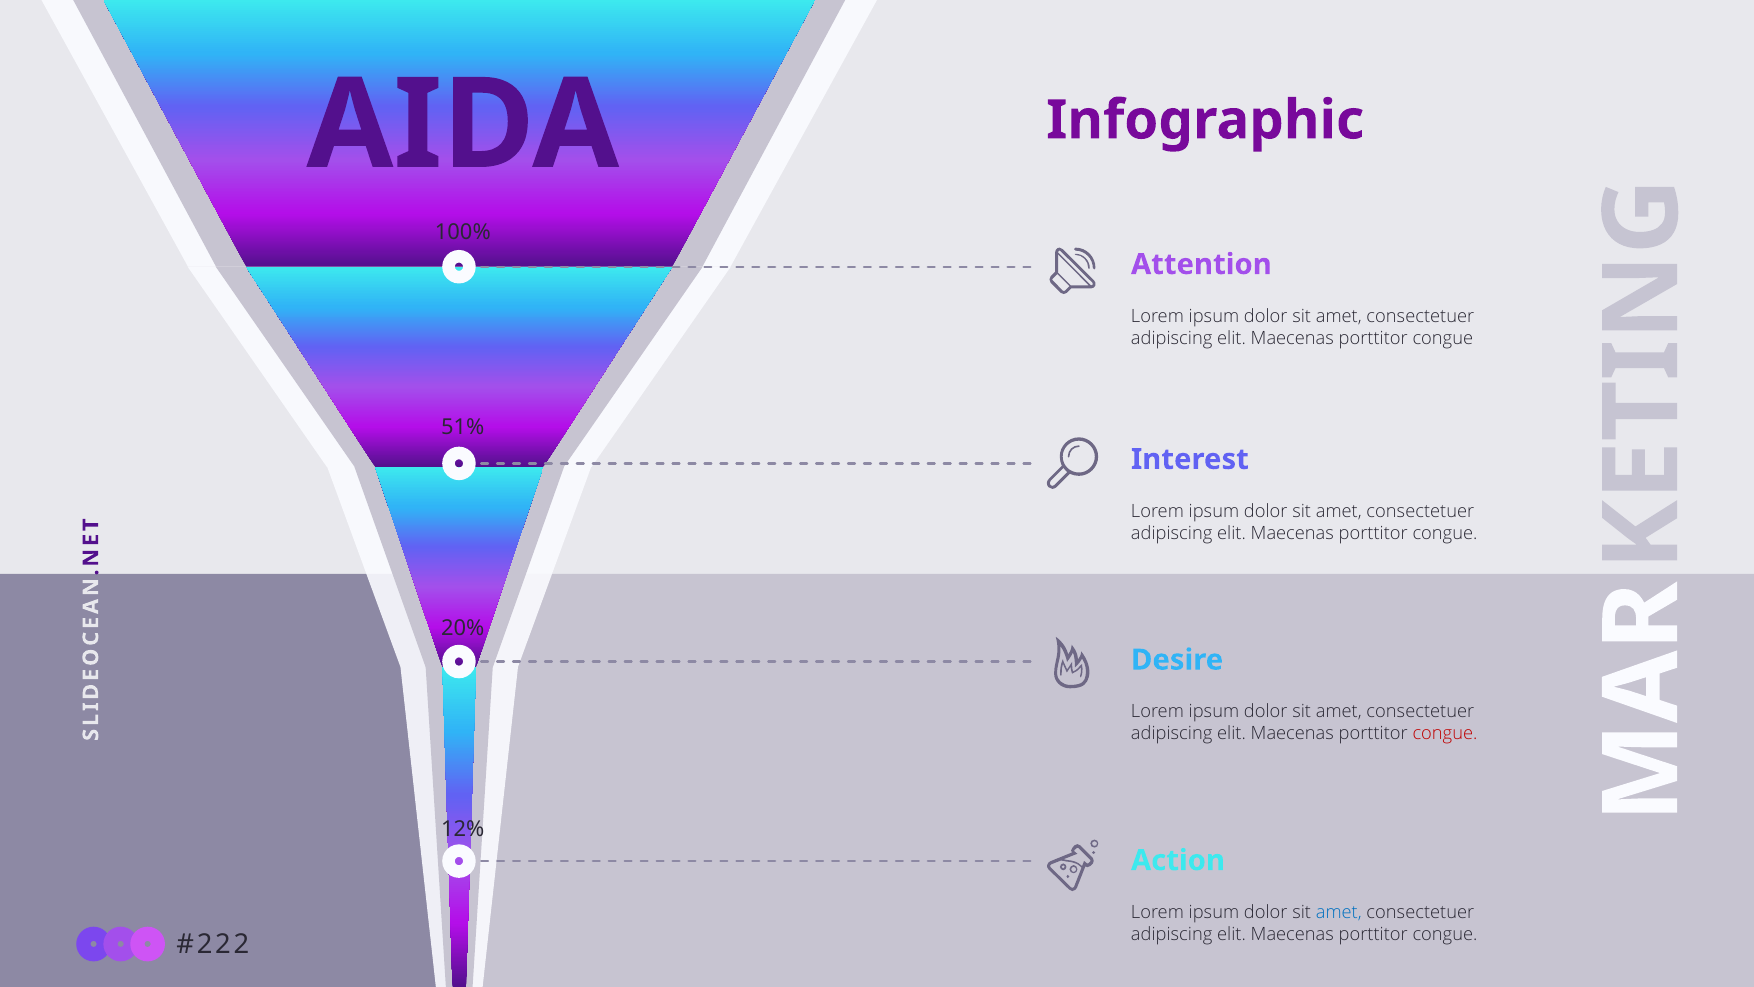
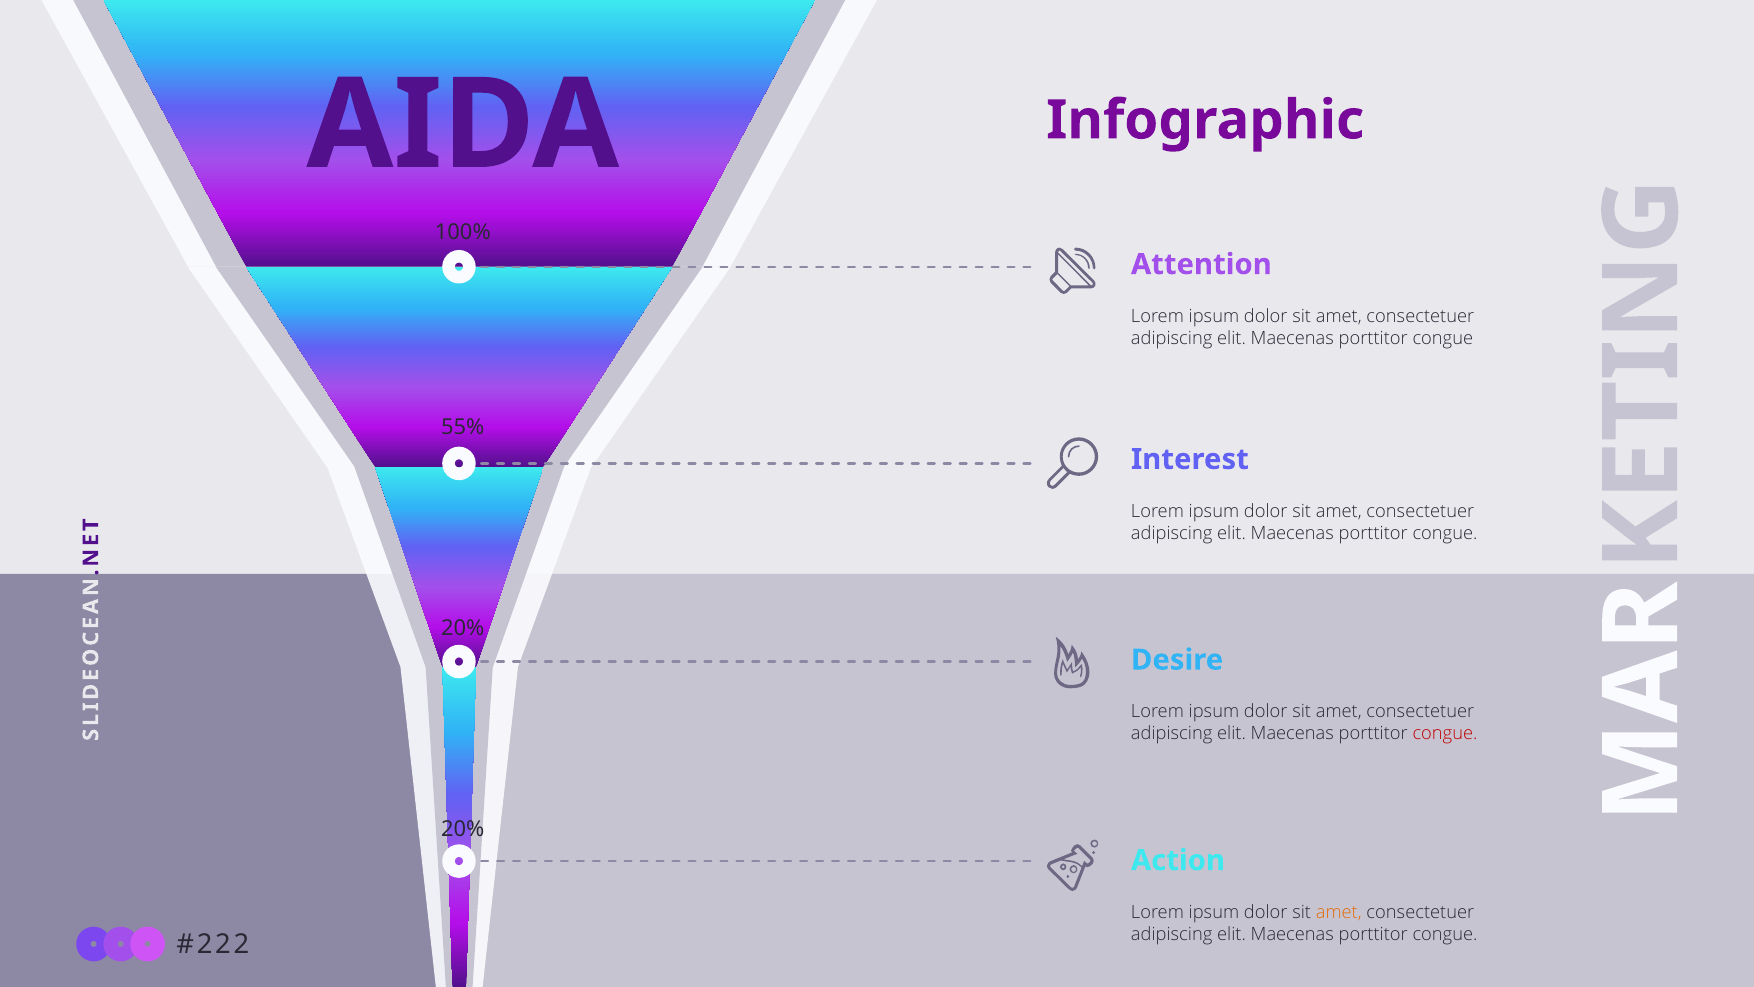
51%: 51% -> 55% (463, 427)
12%: 12% -> 20% (463, 828)
amet colour: blue -> orange (1339, 912)
